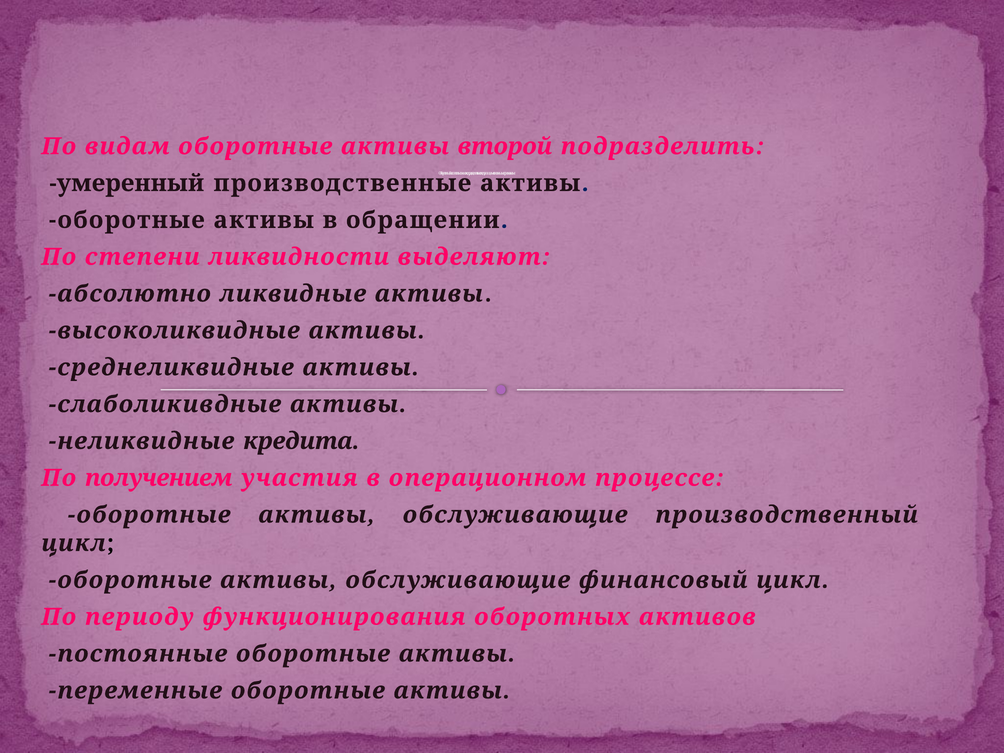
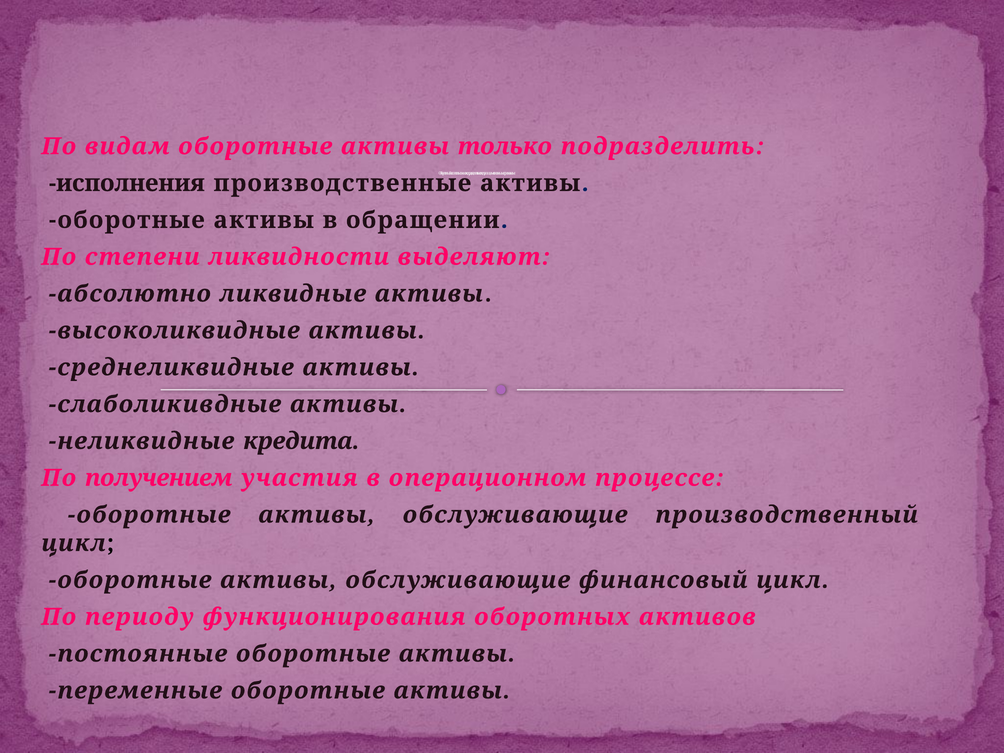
второй: второй -> только (505, 146)
умеренный: умеренный -> исполнения (127, 183)
